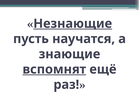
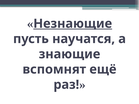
вспомнят underline: present -> none (54, 70)
